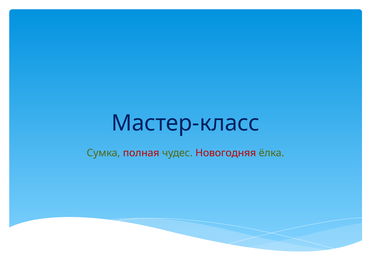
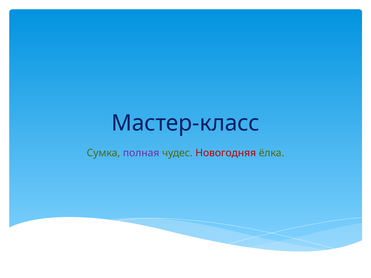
полная colour: red -> purple (141, 153)
